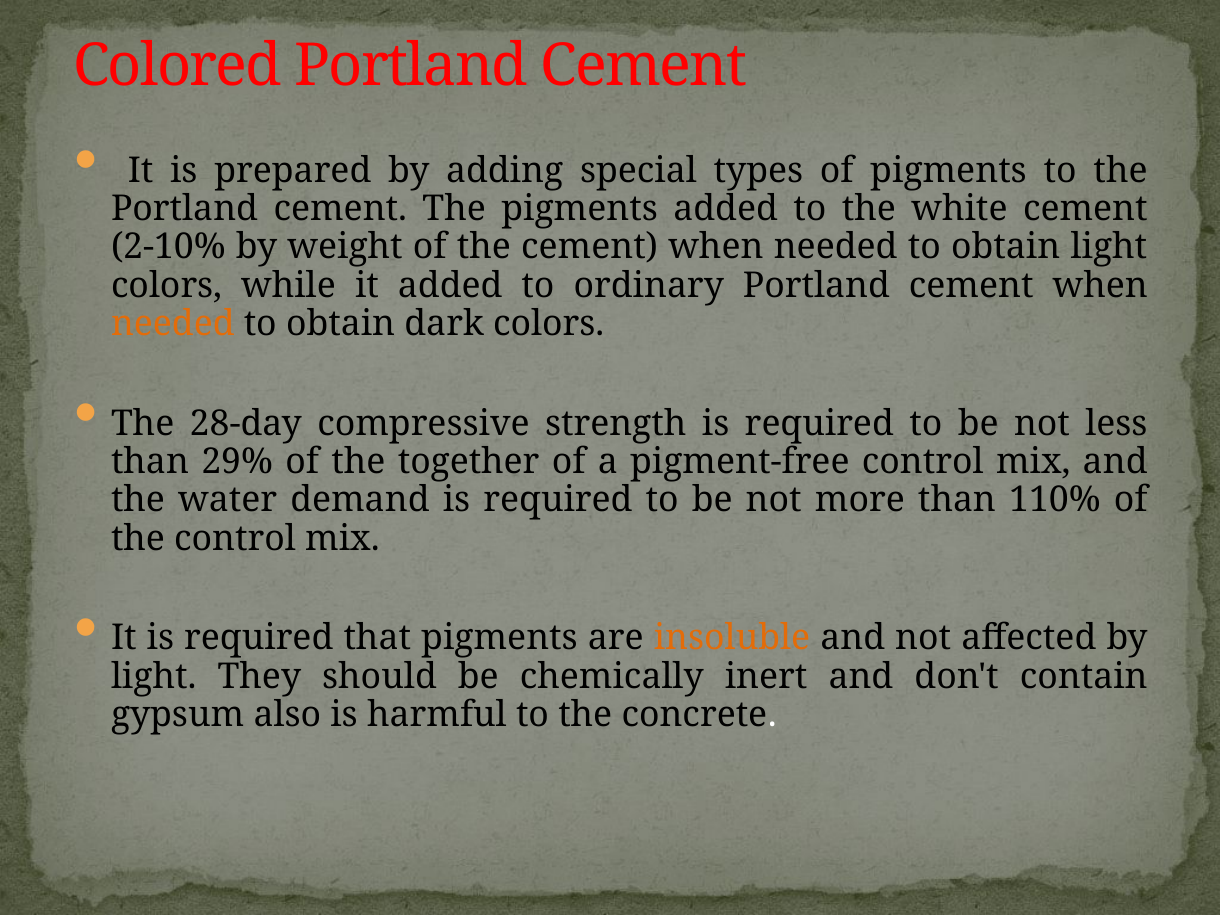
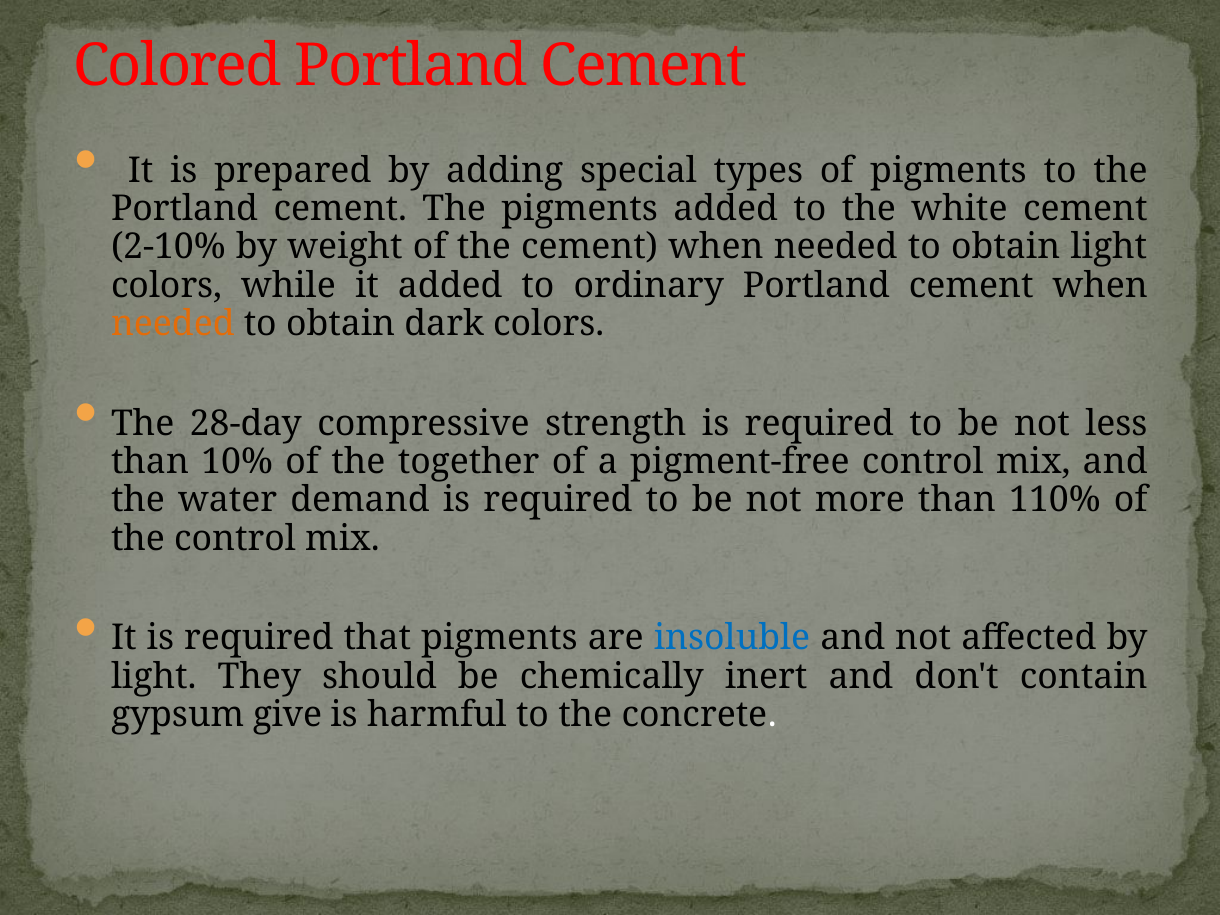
29%: 29% -> 10% (237, 462)
insoluble colour: orange -> blue (732, 638)
also: also -> give (287, 715)
